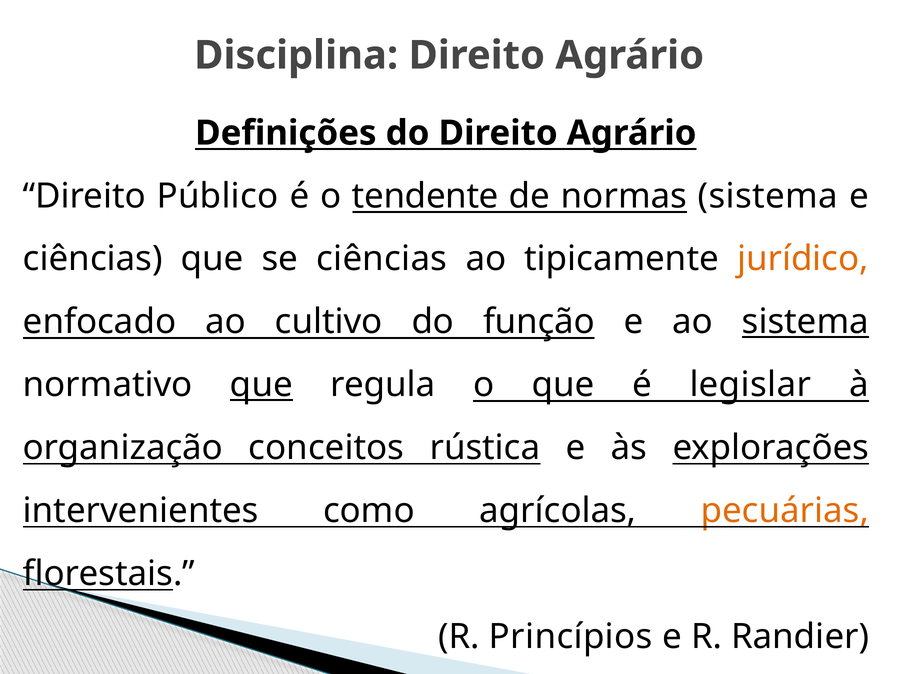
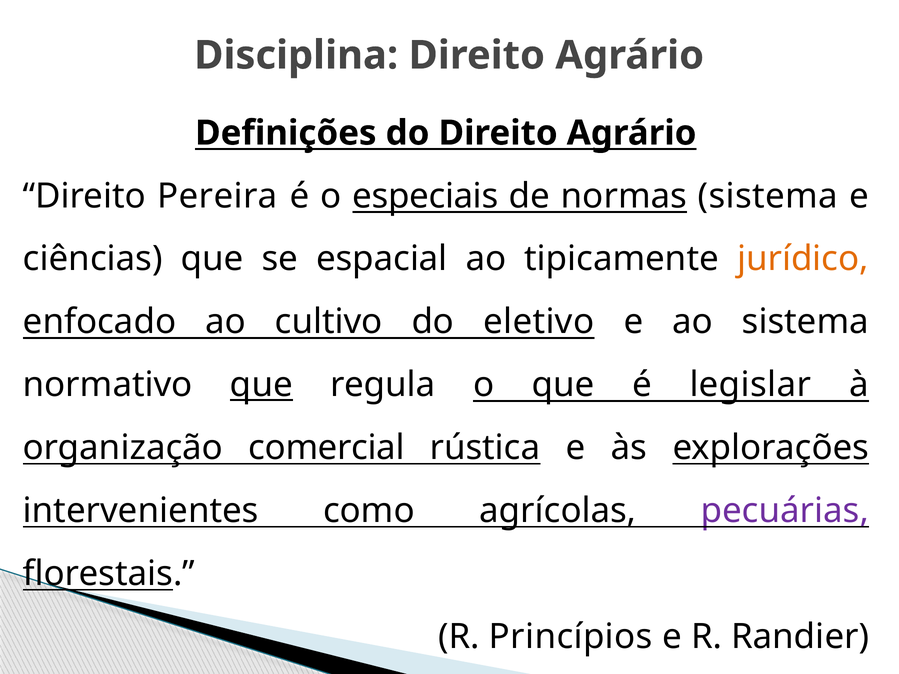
Público: Público -> Pereira (217, 196)
tendente: tendente -> especiais (425, 196)
se ciências: ciências -> espacial (382, 259)
função: função -> eletivo (539, 322)
sistema underline: present -> none (805, 322)
conceitos: conceitos -> comercial (327, 448)
pecuárias colour: orange -> purple (785, 511)
